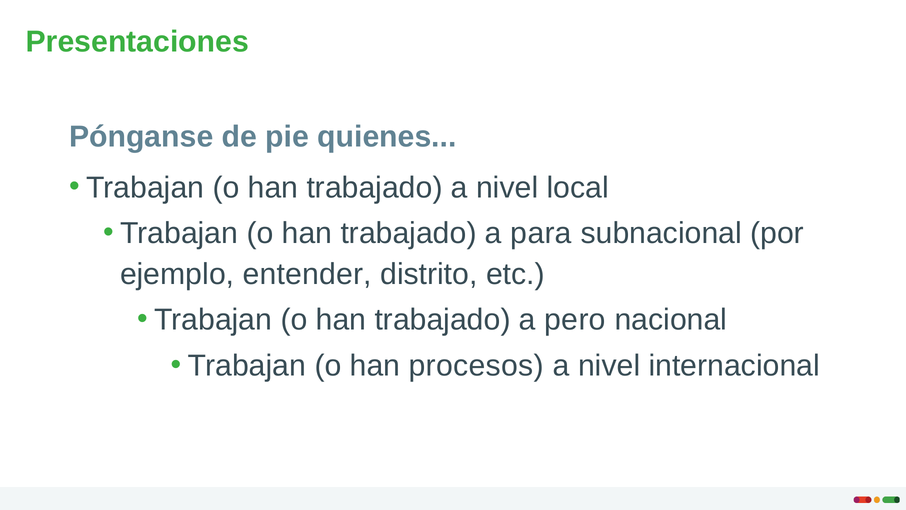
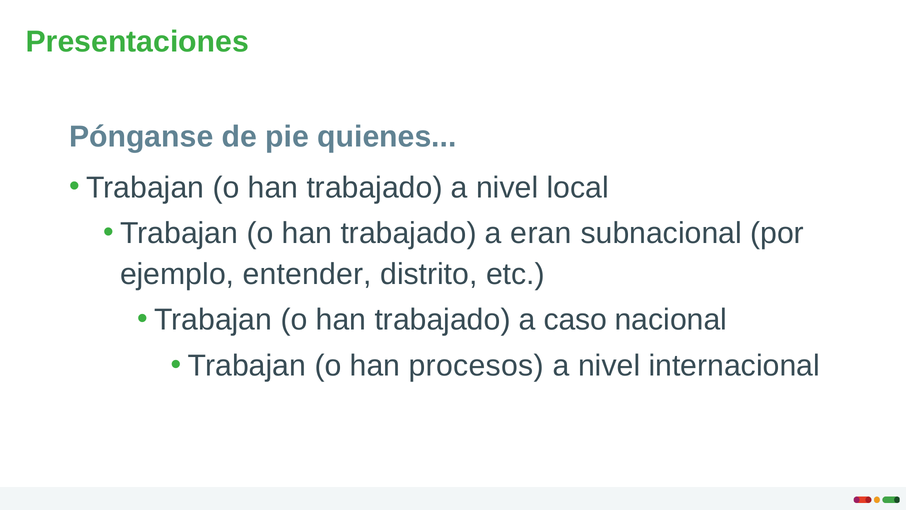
para: para -> eran (541, 233)
pero: pero -> caso (575, 320)
